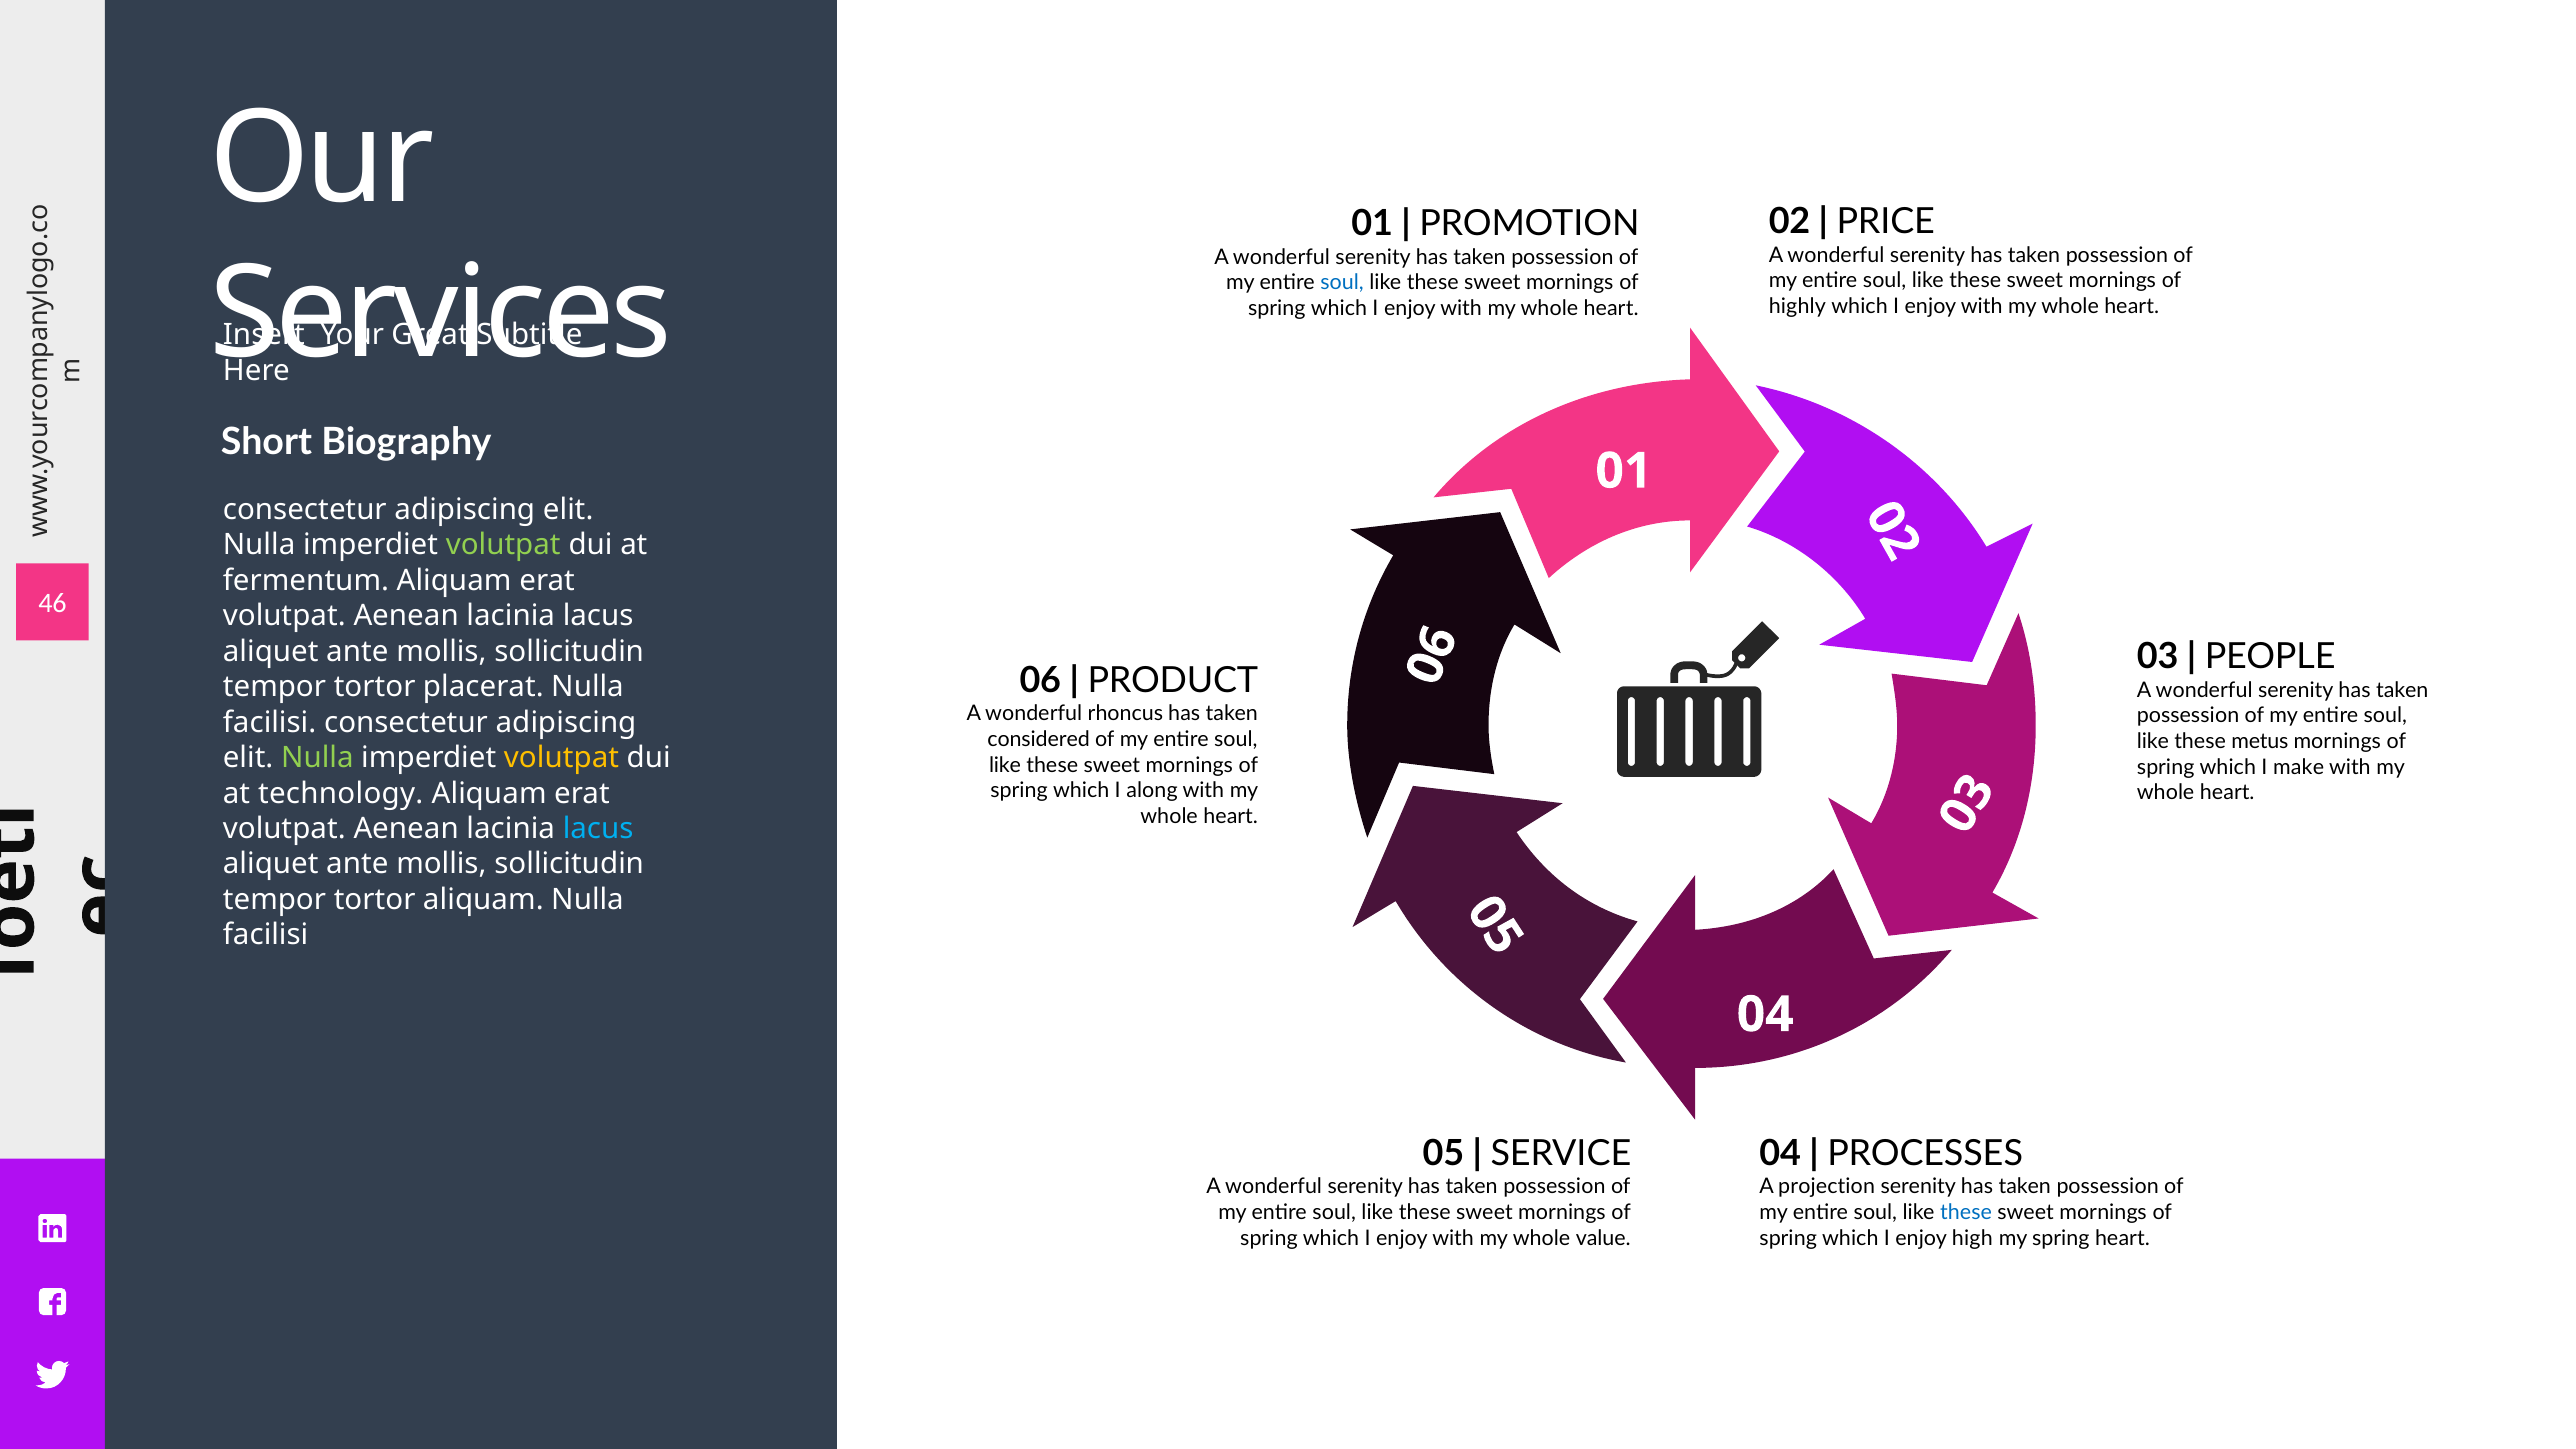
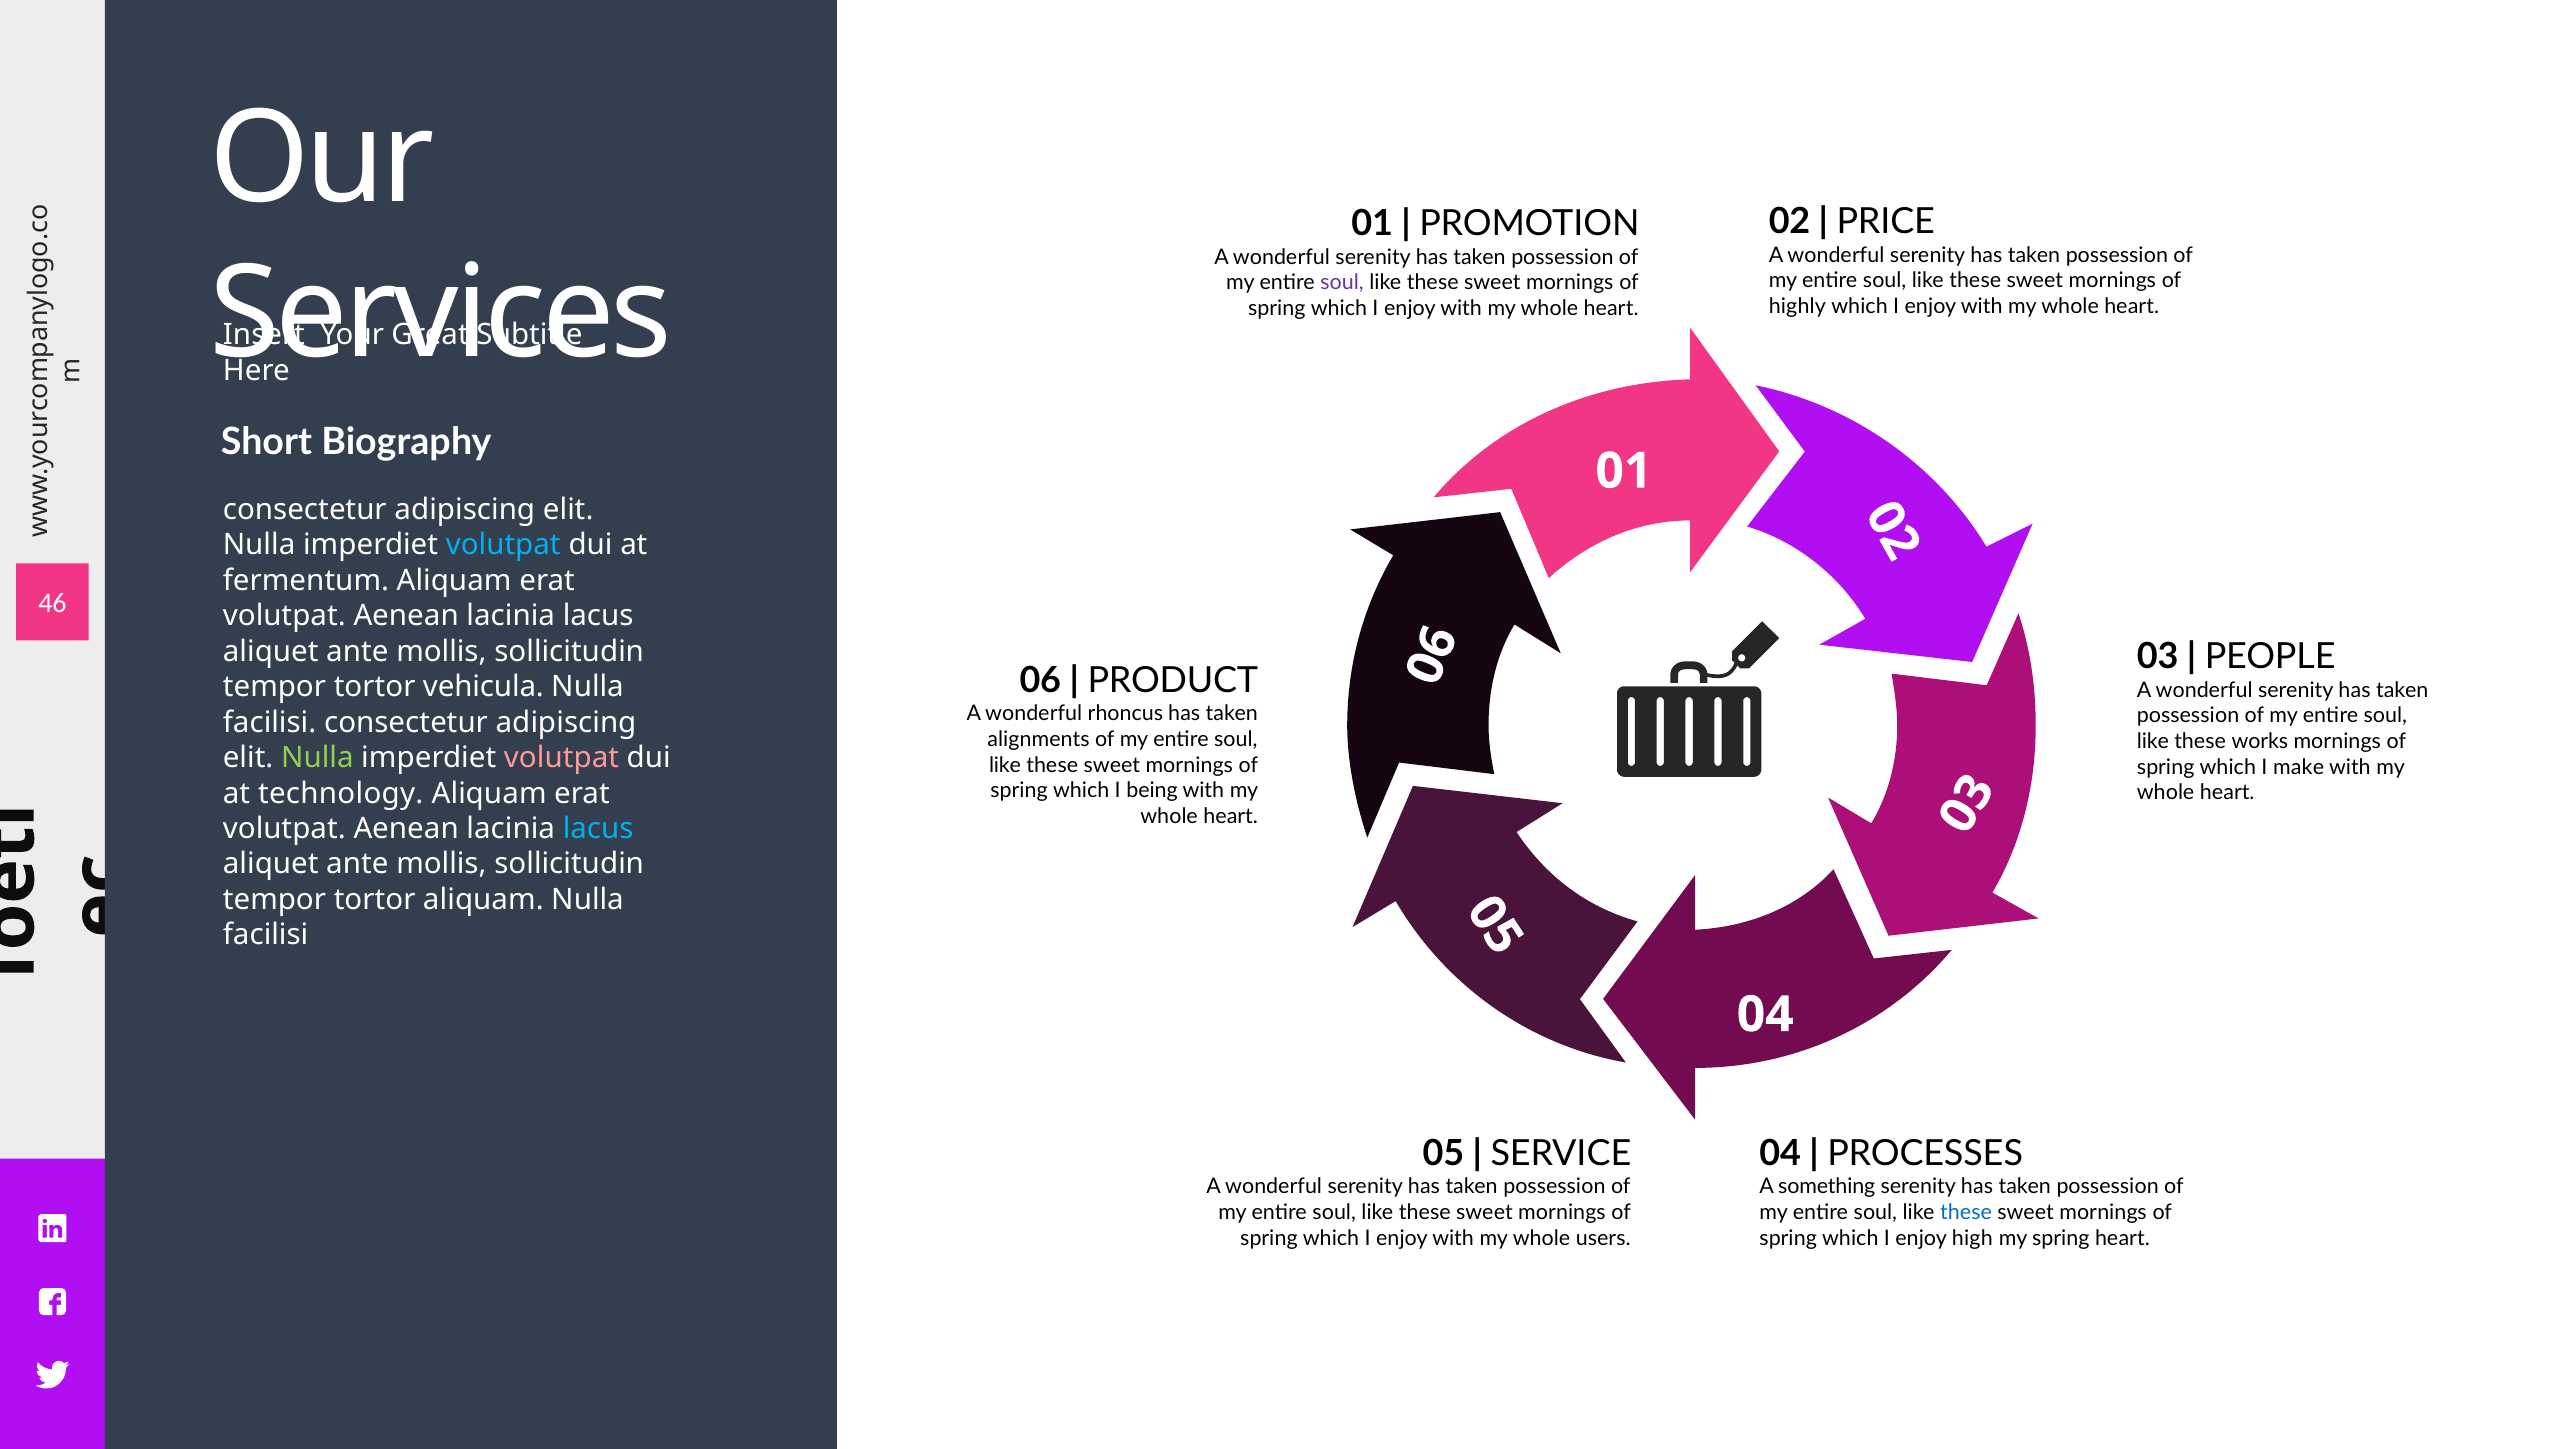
soul colour: blue -> purple (1342, 283)
volutpat colour: light green -> light blue (503, 545)
placerat: placerat -> vehicula (483, 687)
considered: considered -> alignments (1039, 739)
metus: metus -> works (2260, 741)
volutpat colour: yellow -> pink (561, 758)
along: along -> being (1152, 791)
projection: projection -> something (1827, 1187)
value: value -> users (1603, 1238)
